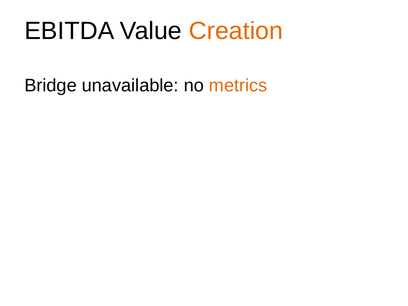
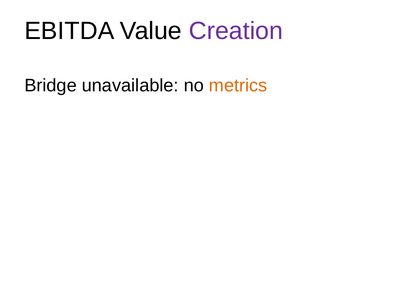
Creation colour: orange -> purple (236, 31)
